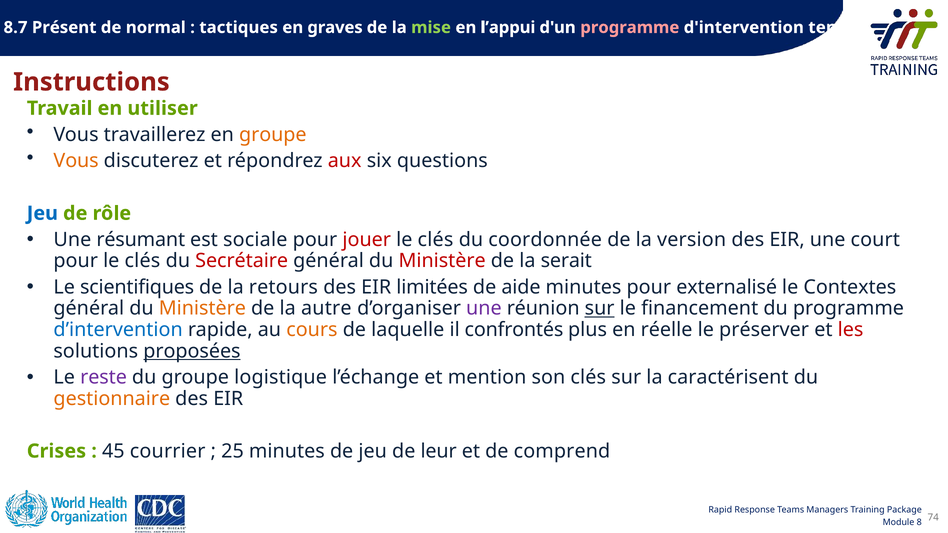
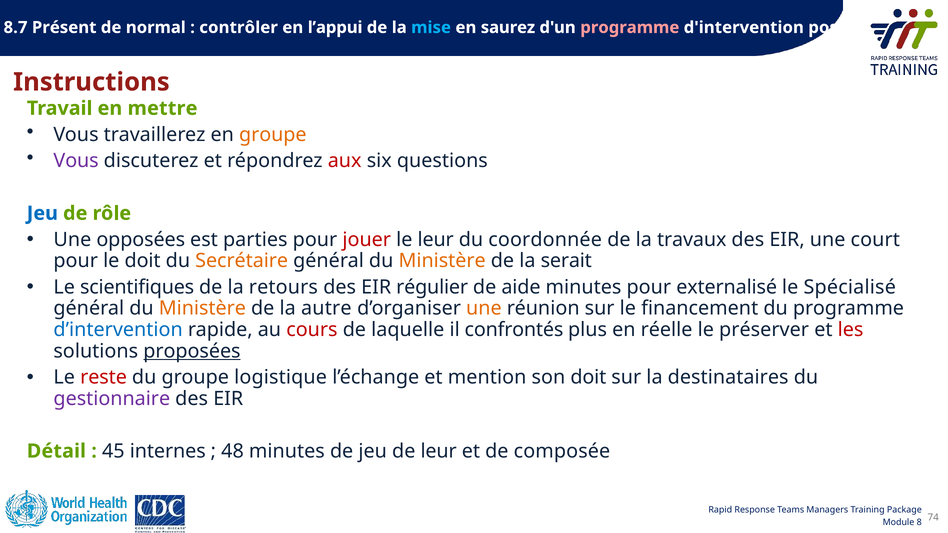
tactiques: tactiques -> contrôler (239, 27)
graves: graves -> lʼappui (335, 27)
mise colour: light green -> light blue (431, 27)
lʼappui: lʼappui -> saurez (508, 27)
temps: temps -> positif (835, 27)
utiliser: utiliser -> mettre (162, 108)
Vous colour: orange -> purple (76, 161)
résumant: résumant -> opposées (141, 240)
sociale: sociale -> parties (255, 240)
clés: clés -> leur (436, 240)
version: version -> travaux (692, 240)
pour le clés: clés -> doit (143, 261)
Secrétaire colour: red -> orange (242, 261)
Ministère colour: red -> orange (442, 261)
limitées: limitées -> régulier (432, 287)
Contextes: Contextes -> Spécialisé (850, 287)
une colour: purple -> orange (484, 309)
sur underline: present -> none (600, 309)
cours colour: orange -> red (312, 330)
reste colour: purple -> red (104, 377)
son clés: clés -> doit (588, 377)
caractérisent: caractérisent -> destinataires (728, 377)
gestionnaire colour: orange -> purple (112, 399)
Crises: Crises -> Détail (56, 451)
courrier: courrier -> internes (168, 451)
25: 25 -> 48 (233, 451)
comprend: comprend -> composée (562, 451)
